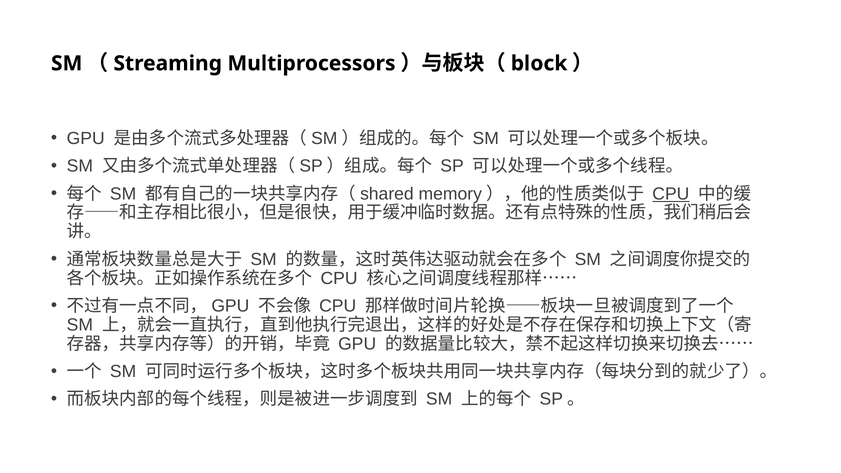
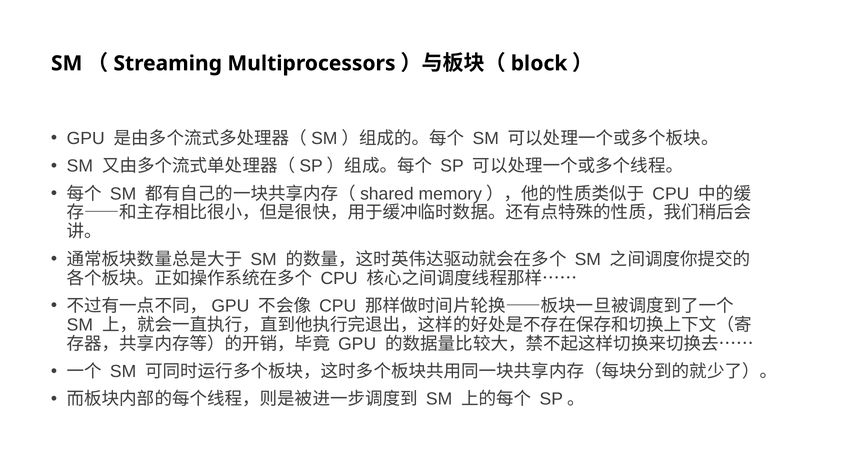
CPU underline: present -> none (671, 194)
